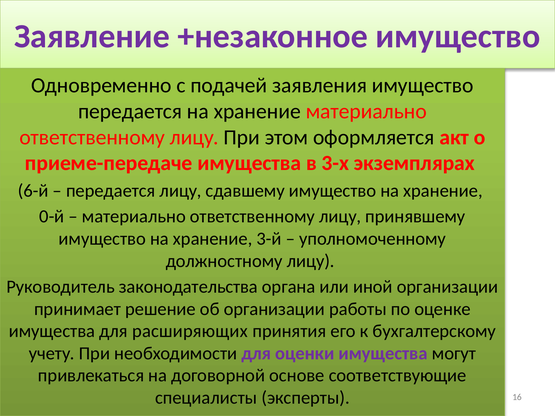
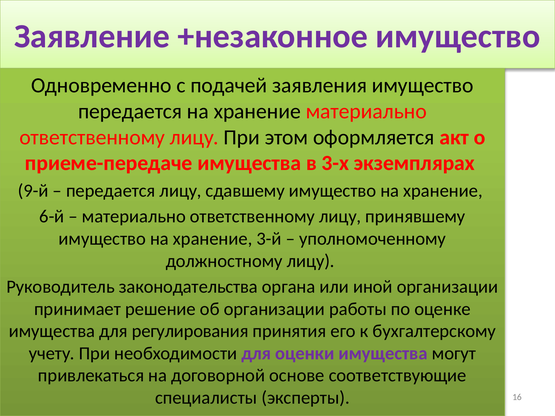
6-й: 6-й -> 9-й (33, 191)
0-й: 0-й -> 6-й (52, 217)
расширяющих: расширяющих -> регулирования (190, 331)
